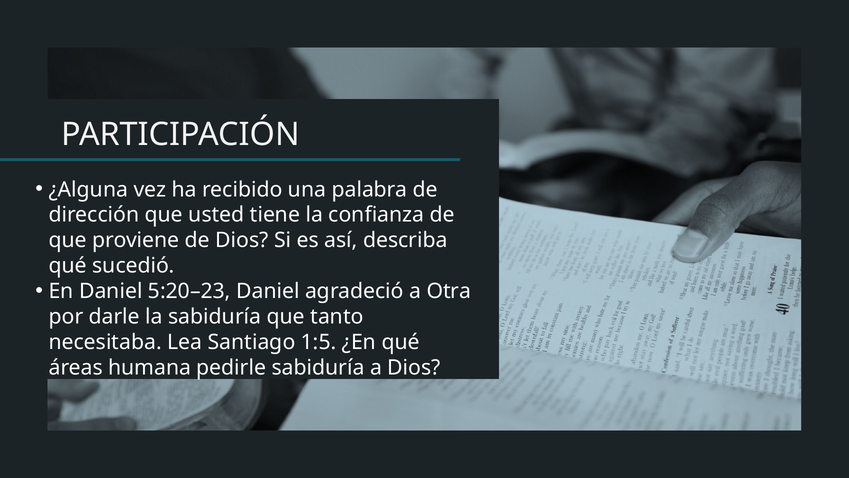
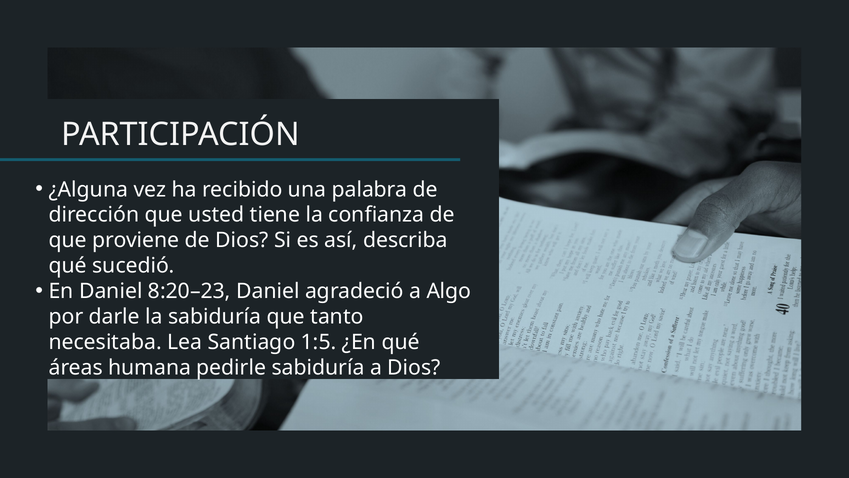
5:20–23: 5:20–23 -> 8:20–23 (189, 291)
Otra: Otra -> Algo (449, 291)
